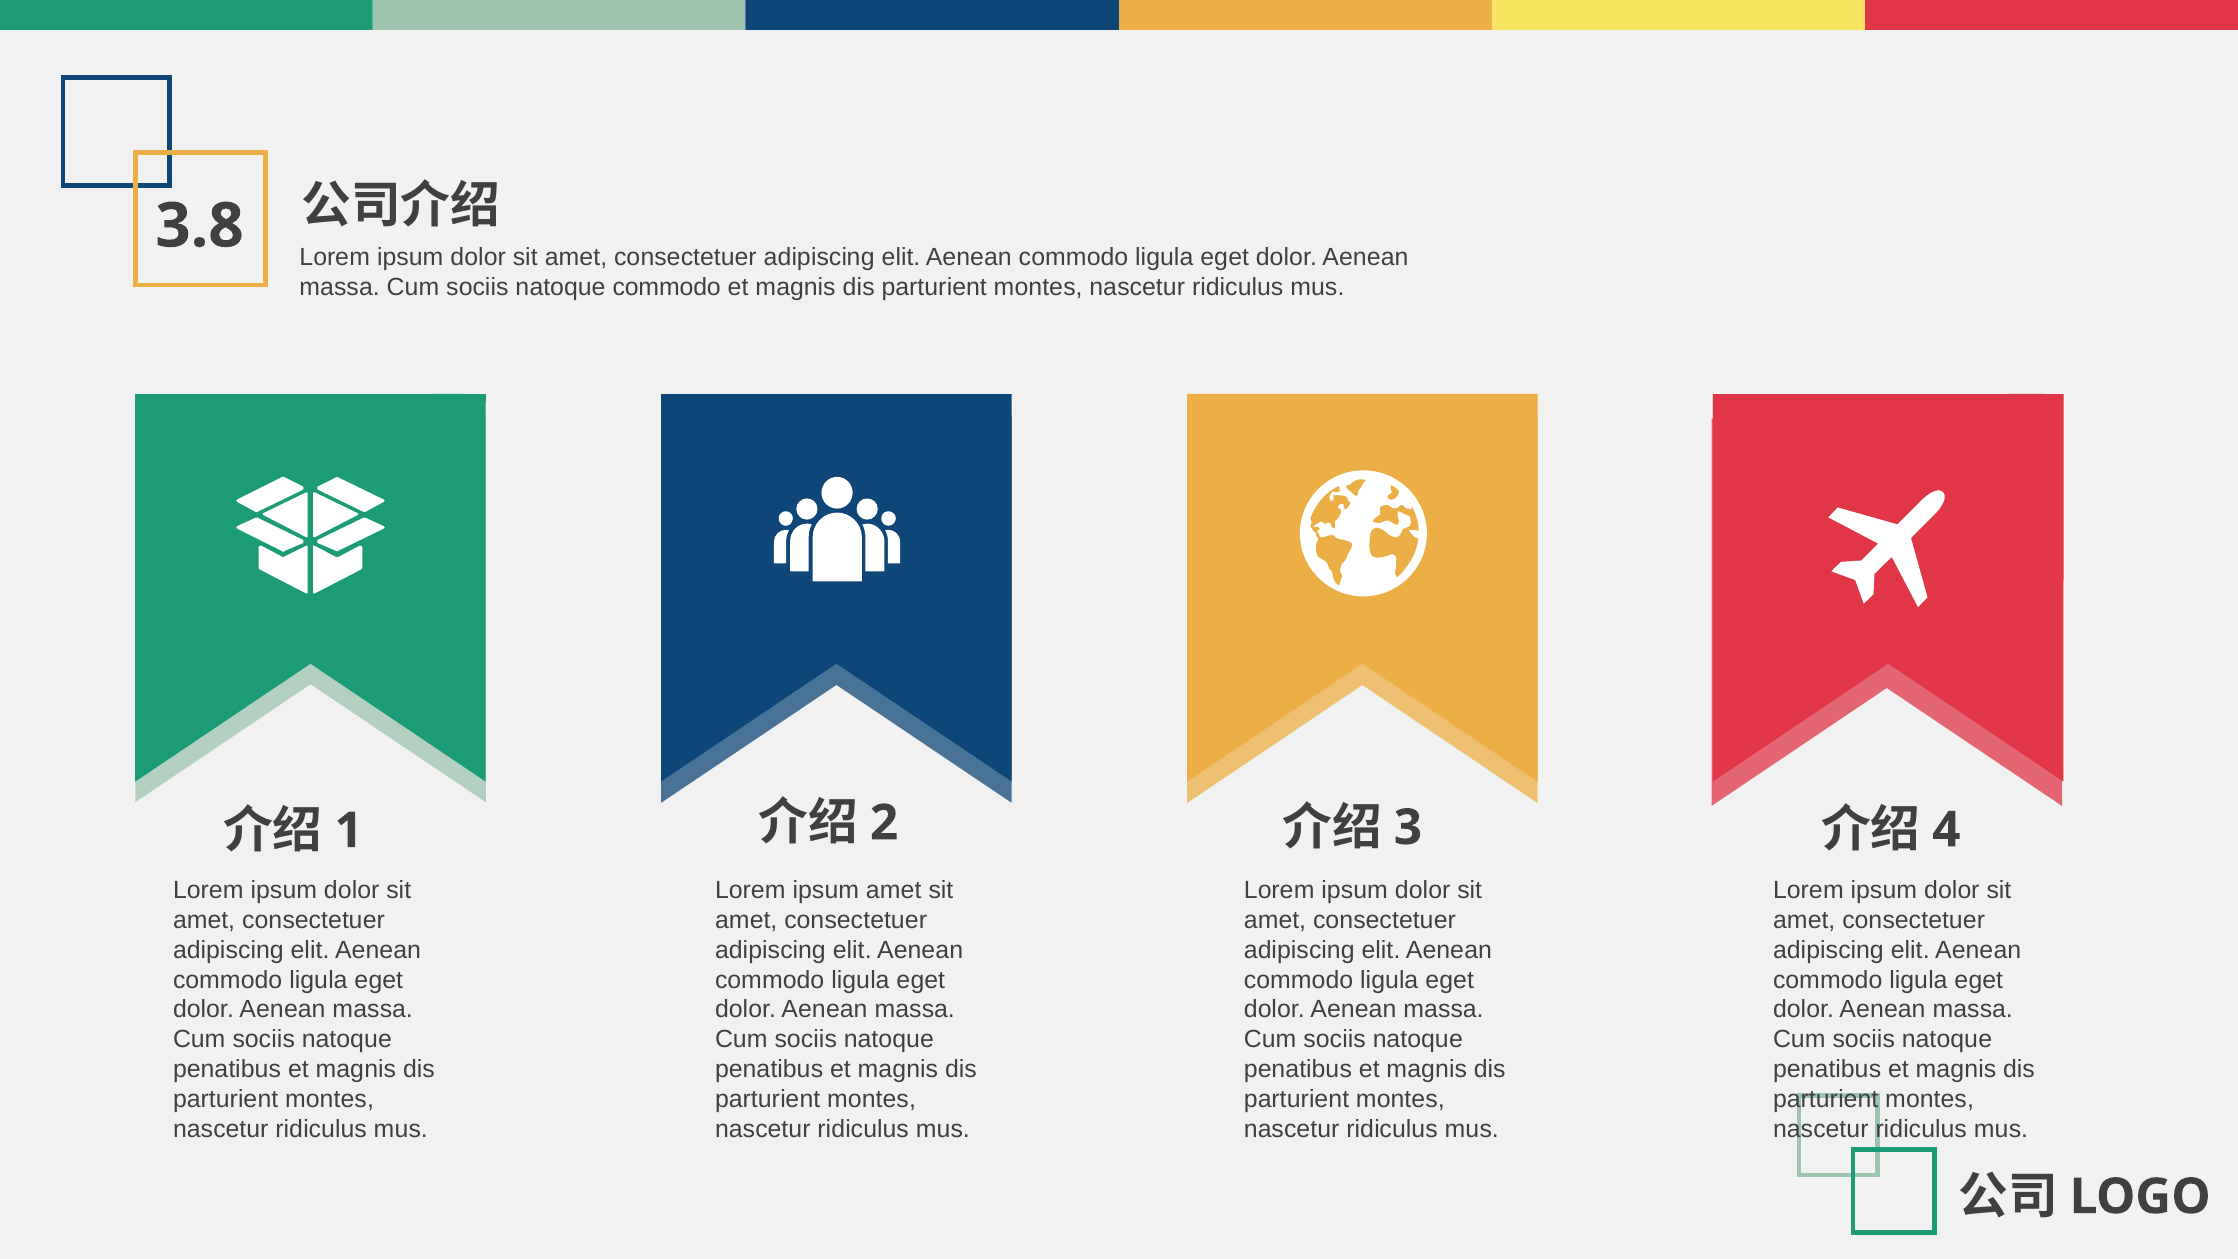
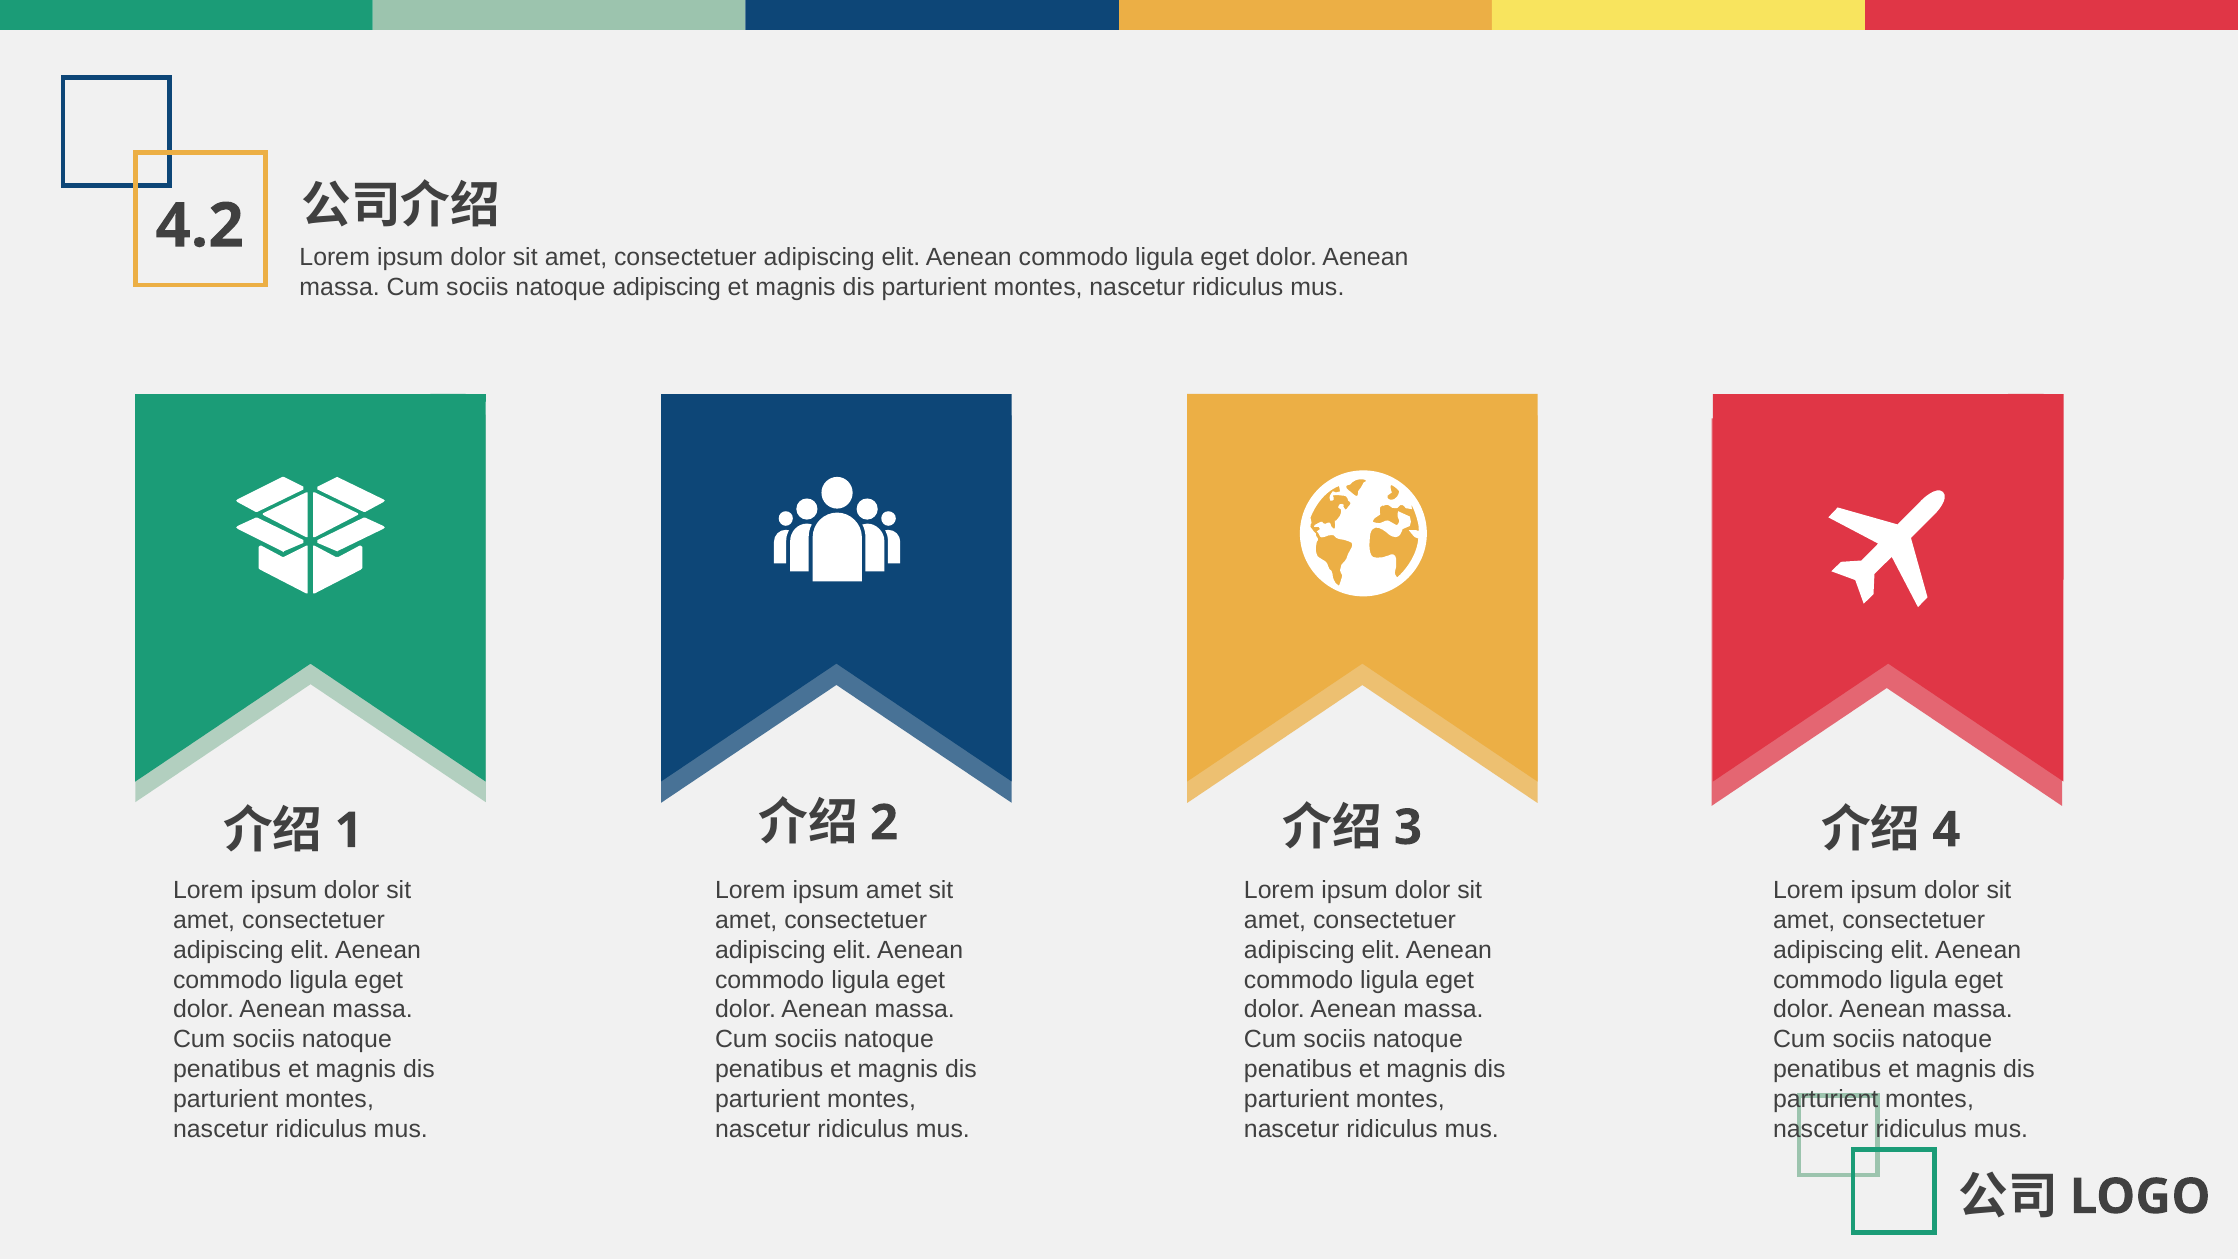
3.8: 3.8 -> 4.2 (200, 226)
natoque commodo: commodo -> adipiscing (667, 287)
